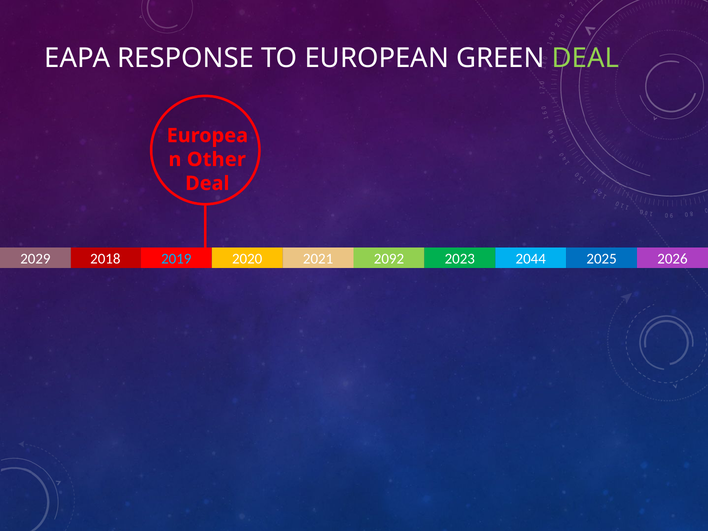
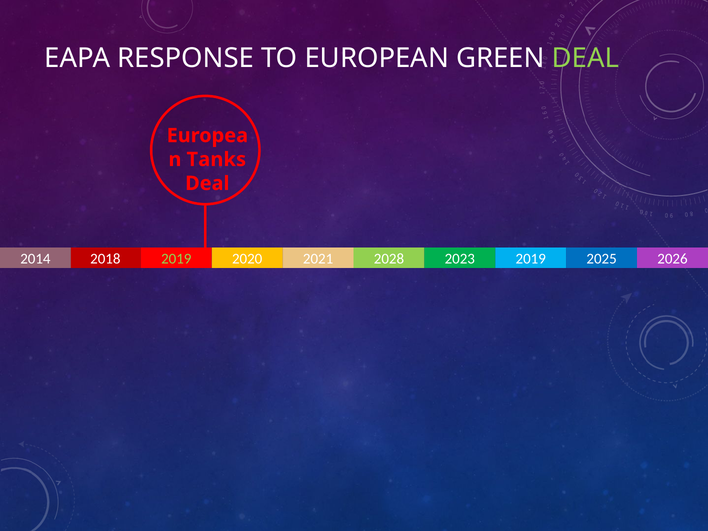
Other: Other -> Tanks (216, 159)
2029: 2029 -> 2014 (35, 259)
2019 colour: light blue -> light green (176, 259)
2092: 2092 -> 2028 (389, 259)
2023 2044: 2044 -> 2019 (531, 259)
